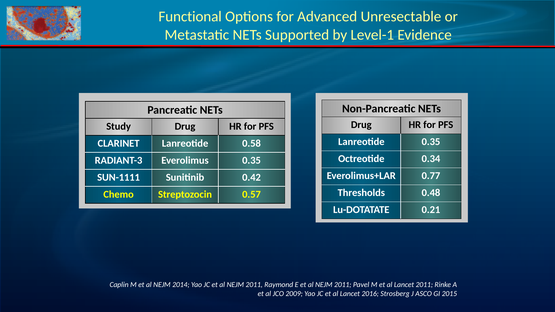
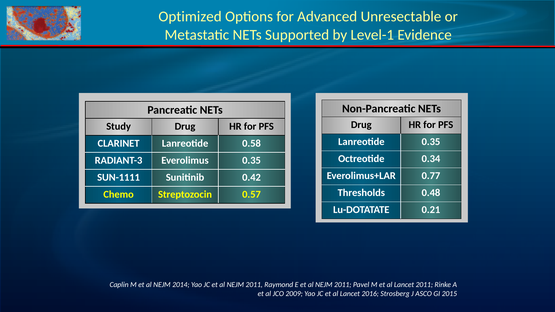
Functional: Functional -> Optimized (190, 17)
